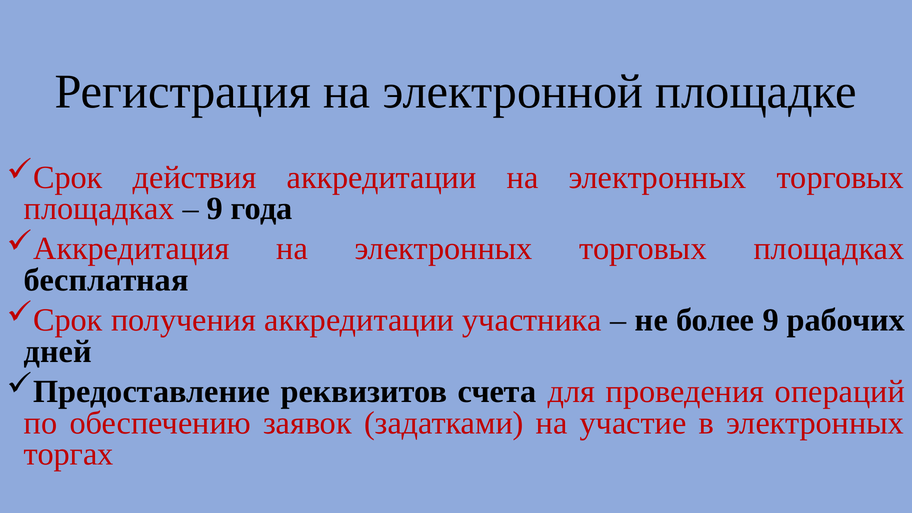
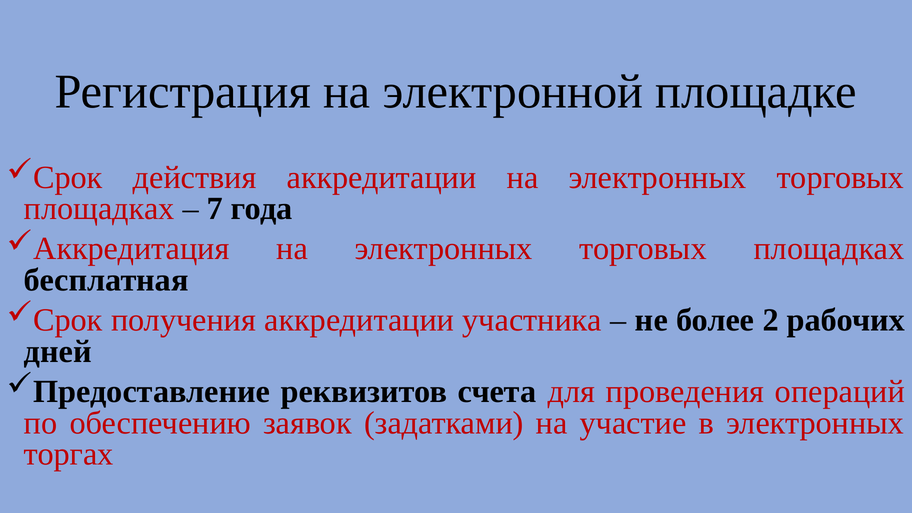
9: 9 -> 7 (215, 209)
более 9: 9 -> 2 (771, 320)
